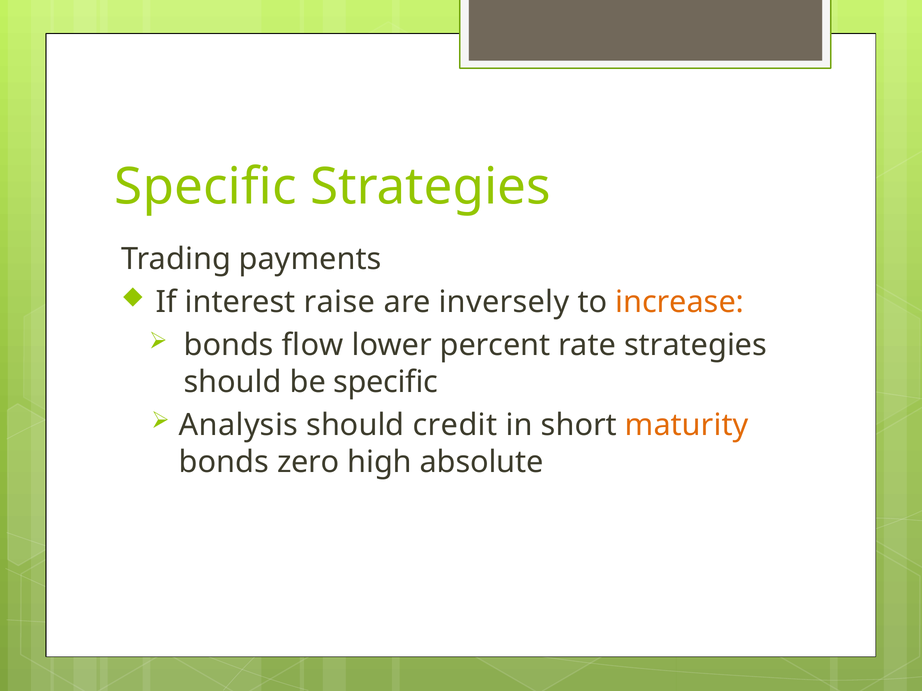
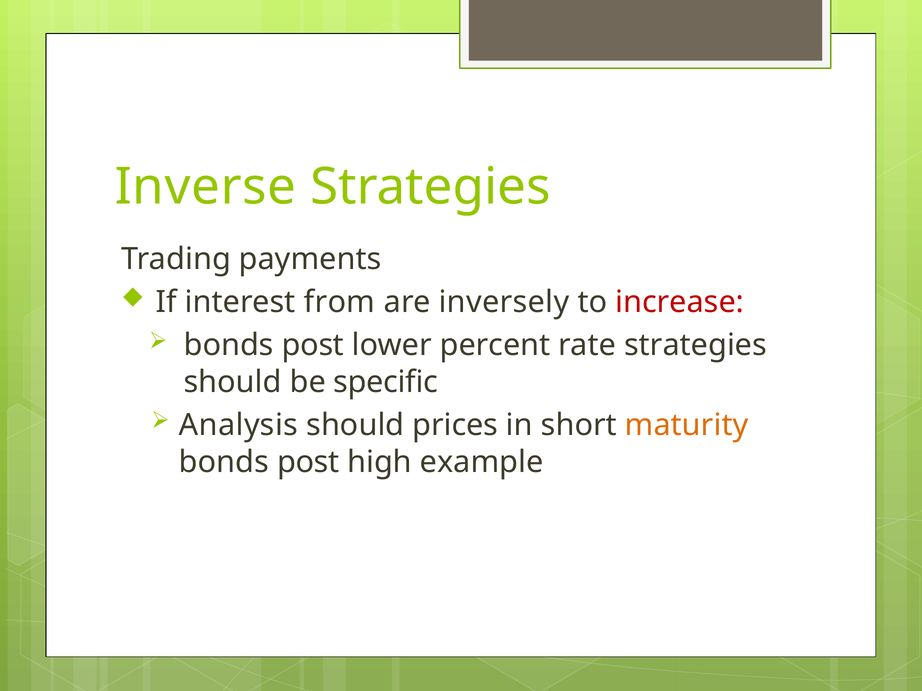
Specific: Specific -> Inverse (205, 187)
raise: raise -> from (339, 303)
increase colour: orange -> red (680, 303)
flow: flow -> post (313, 346)
credit: credit -> prices (455, 425)
zero: zero -> post (308, 462)
absolute: absolute -> example (482, 462)
